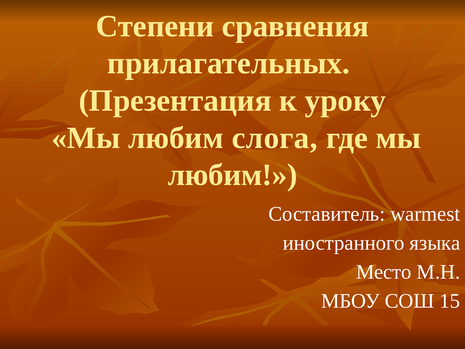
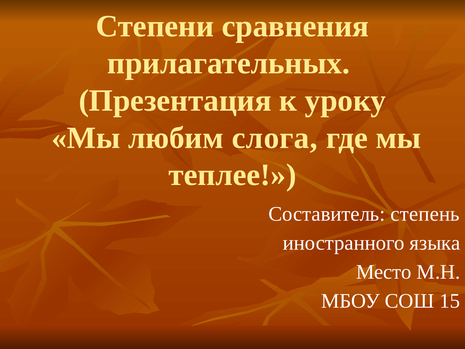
любим: любим -> теплее (232, 175)
warmest: warmest -> степень (425, 214)
